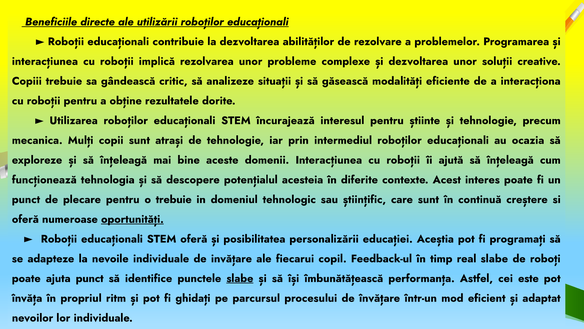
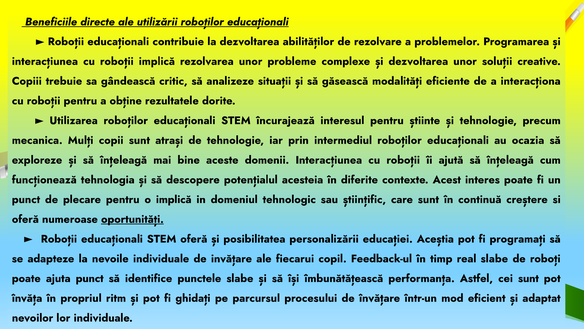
o trebuie: trebuie -> implică (174, 199)
slabe underline: present -> none (240, 278)
cei este: este -> sunt (528, 278)
